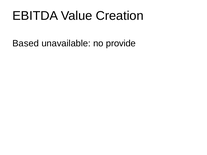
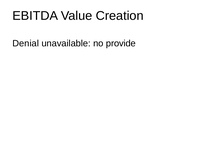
Based: Based -> Denial (26, 43)
